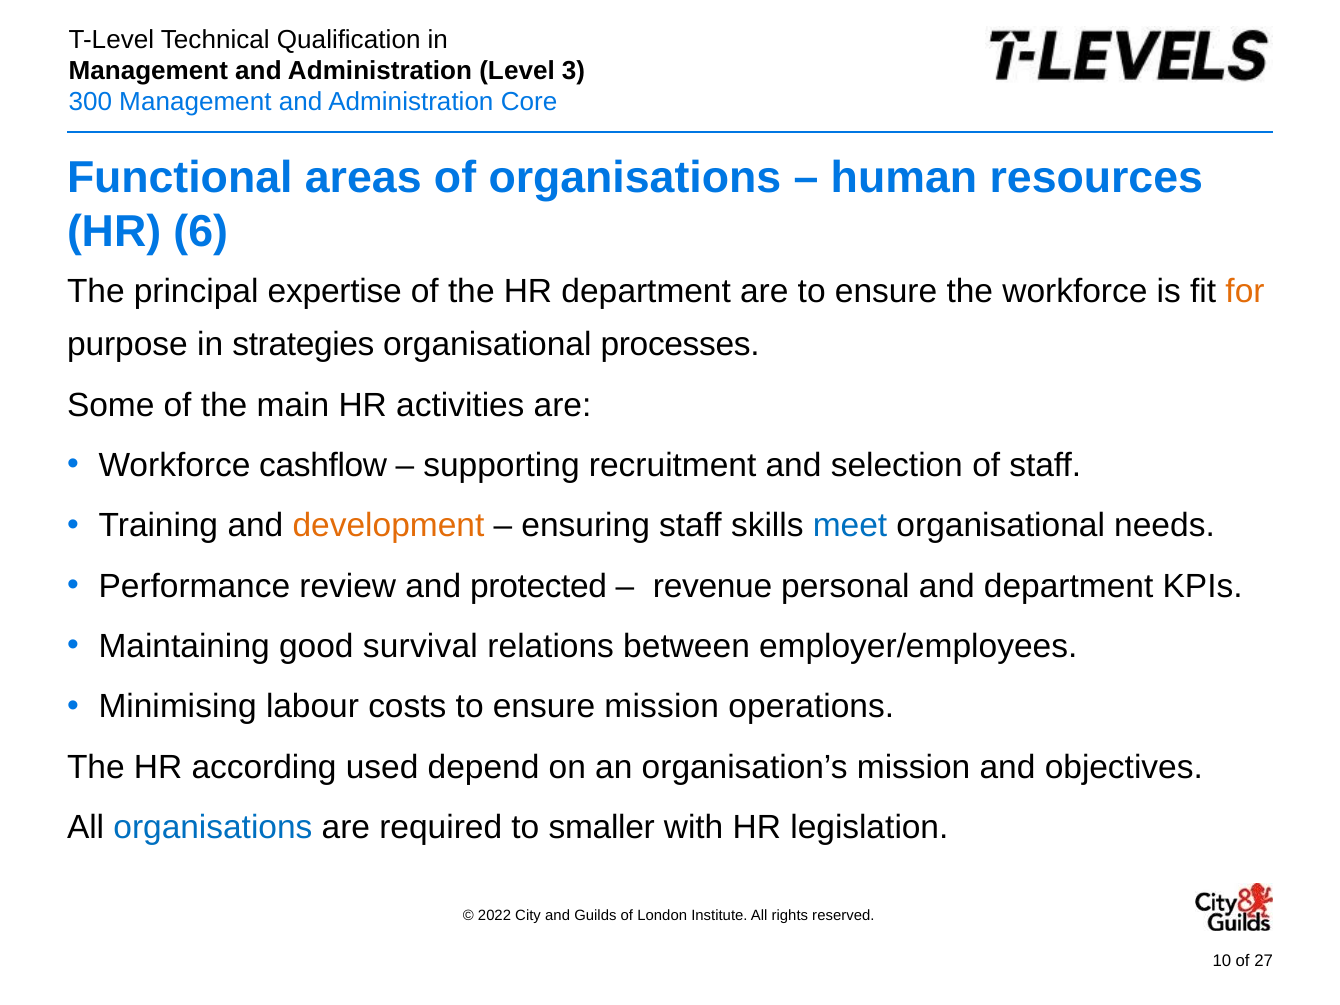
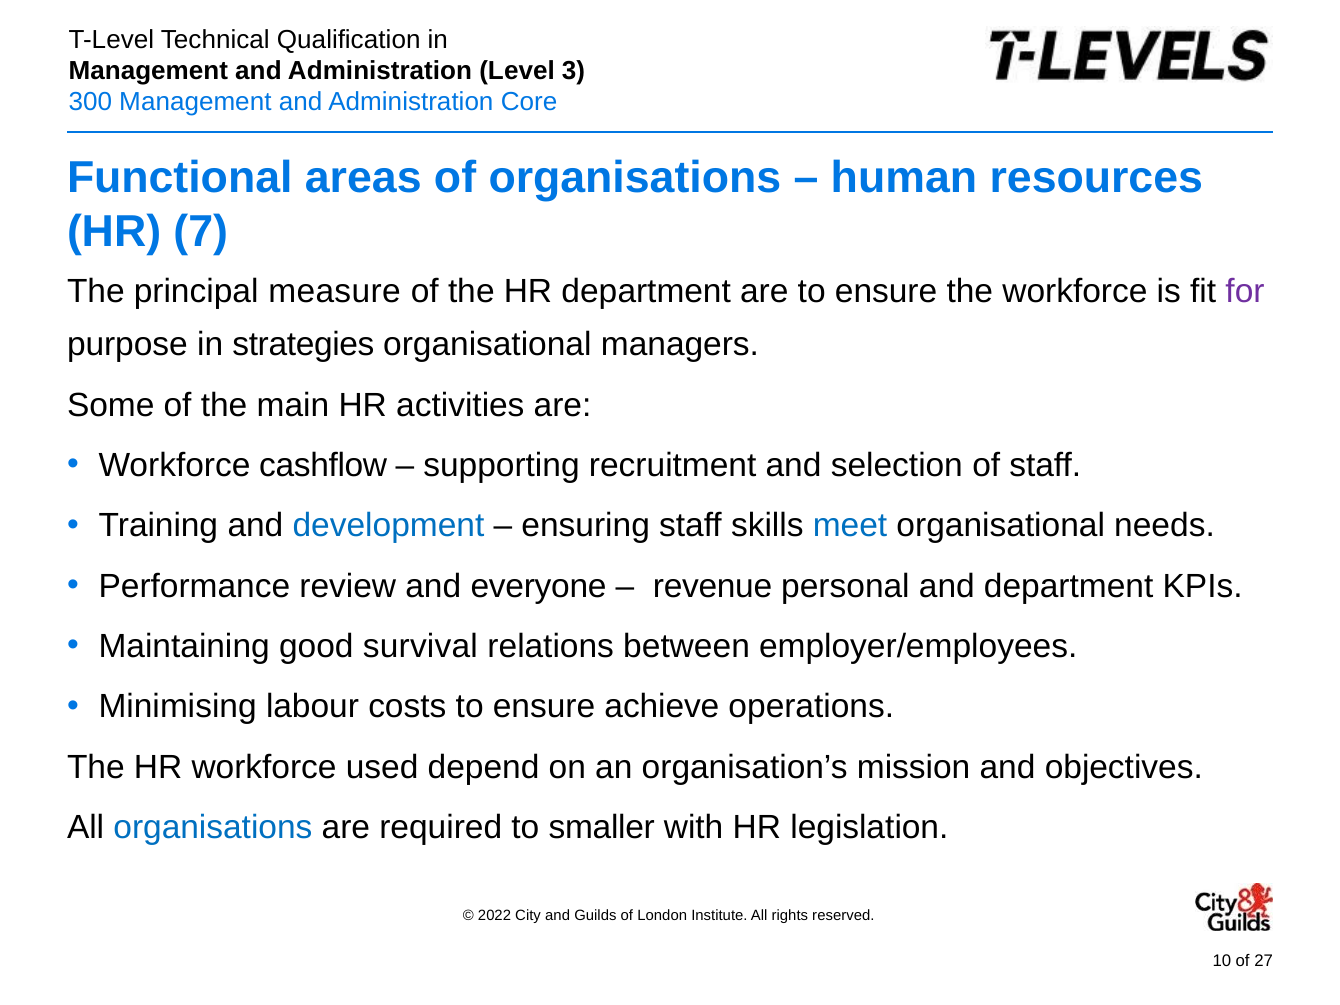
6: 6 -> 7 (201, 231)
expertise: expertise -> measure (334, 292)
for colour: orange -> purple (1245, 292)
processes: processes -> managers (680, 345)
development colour: orange -> blue (388, 526)
protected: protected -> everyone (539, 586)
ensure mission: mission -> achieve (662, 707)
HR according: according -> workforce (264, 767)
